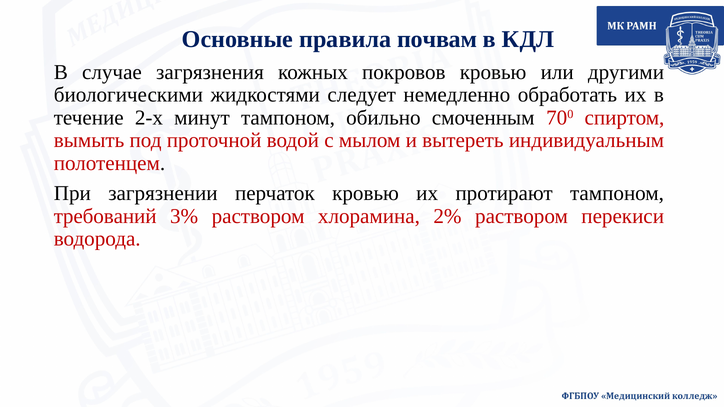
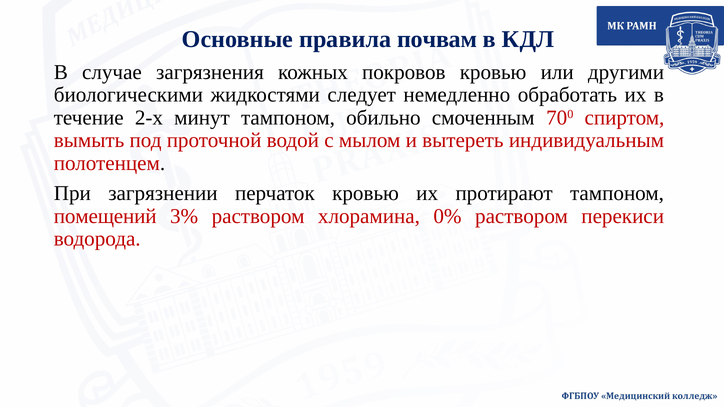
требований: требований -> помещений (105, 216)
2%: 2% -> 0% (448, 216)
